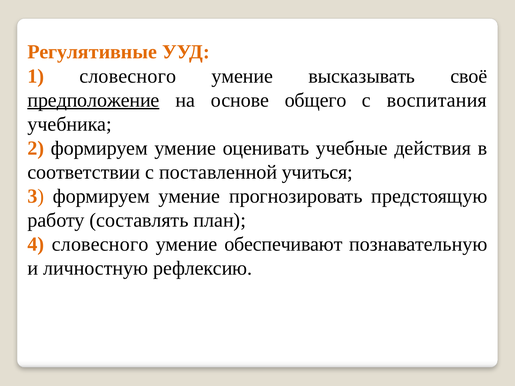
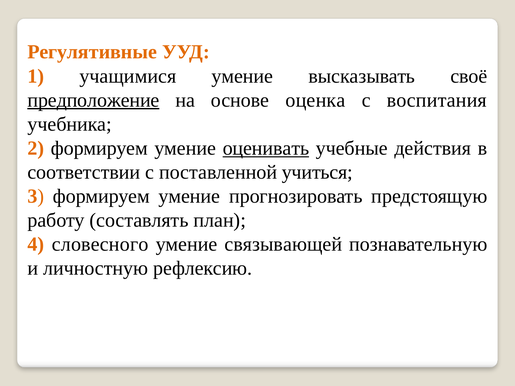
1 словесного: словесного -> учащимися (128, 76)
общего: общего -> оценка (315, 100)
оценивать underline: none -> present (266, 148)
обеспечивают: обеспечивают -> связывающей (283, 244)
